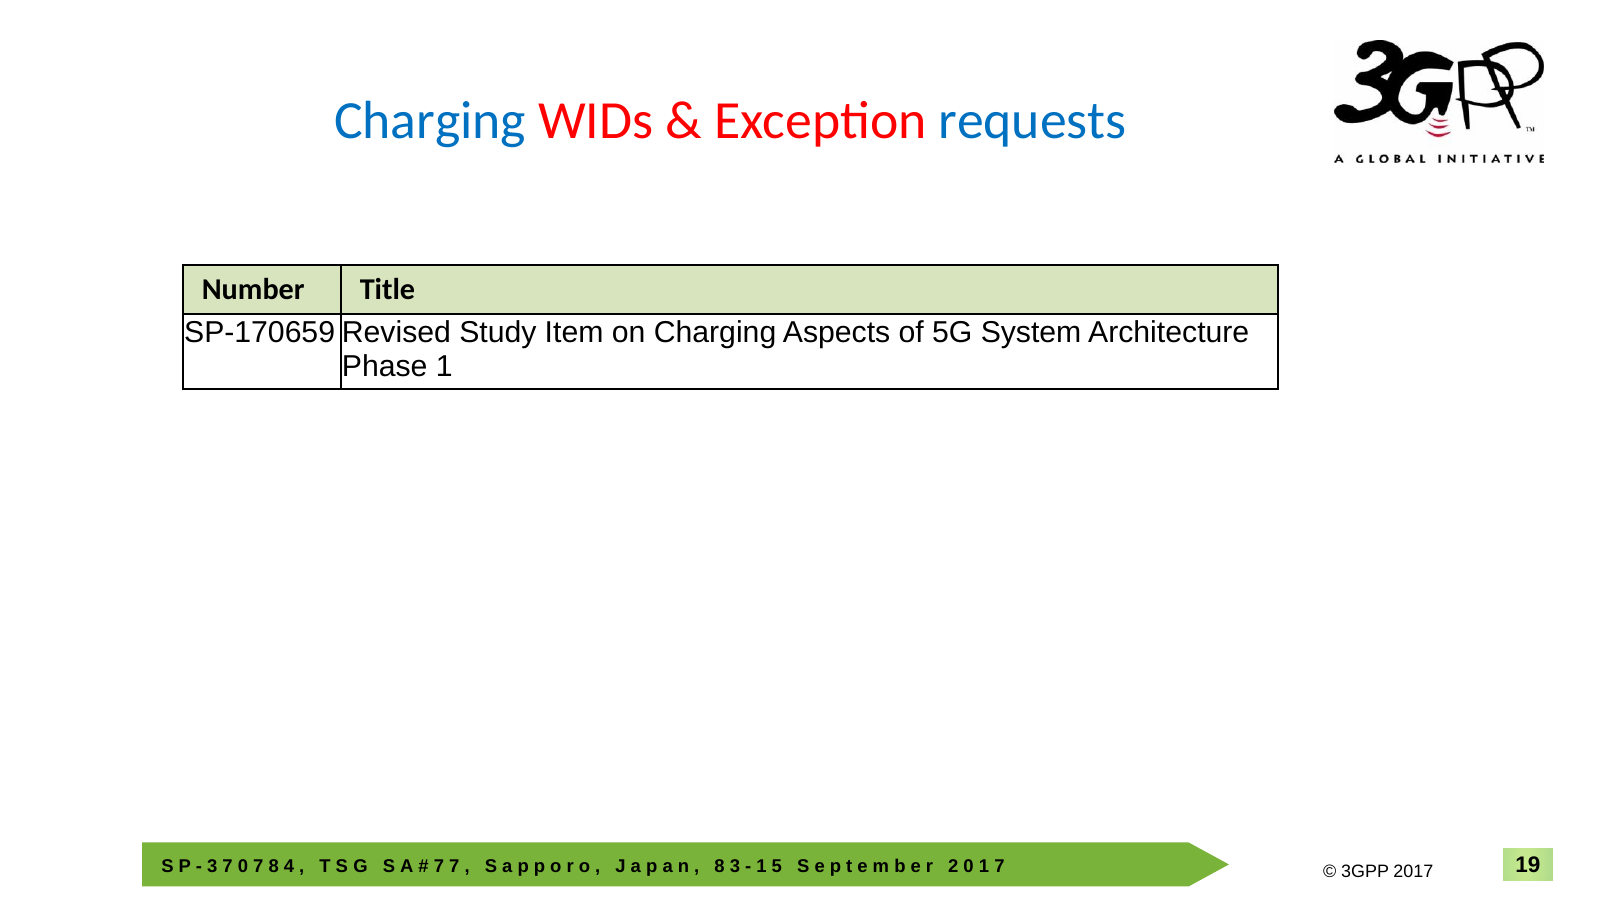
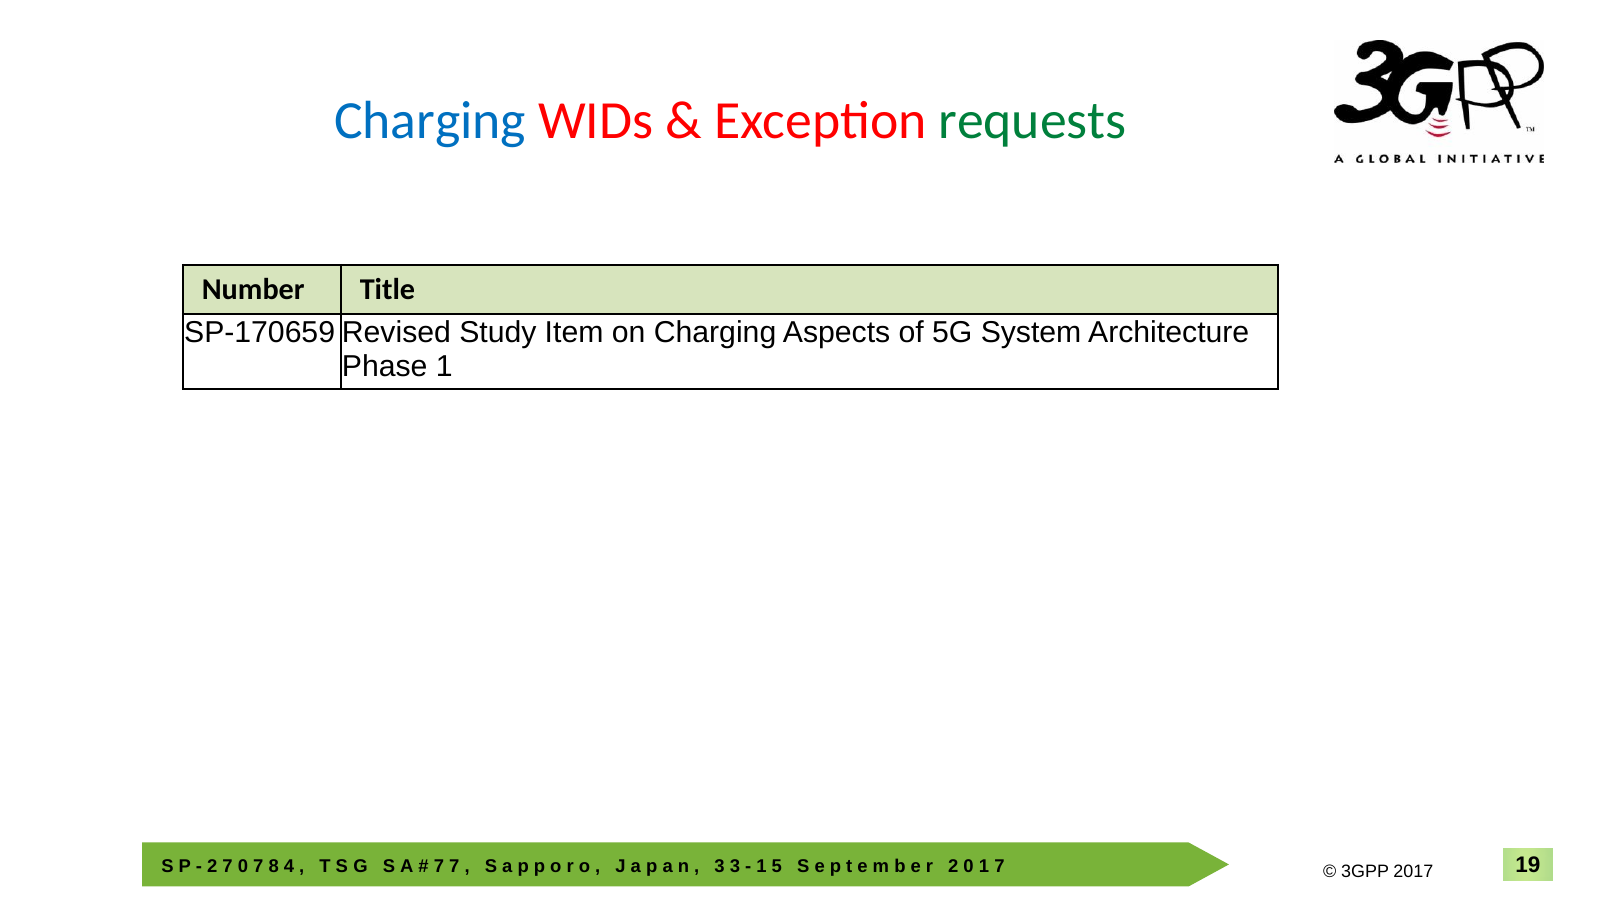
requests colour: blue -> green (1033, 121)
3: 3 -> 2 (212, 867)
8: 8 -> 3 (720, 867)
